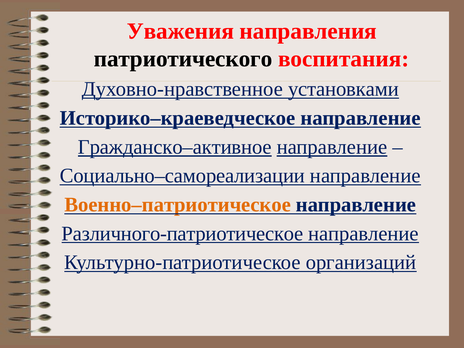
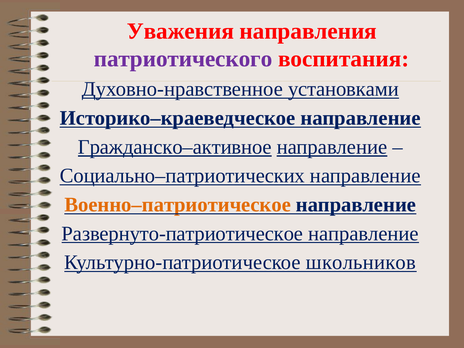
патриотического colour: black -> purple (183, 59)
Социально–самореализации: Социально–самореализации -> Социально–патриотических (182, 176)
Различного-патриотическое: Различного-патриотическое -> Развернуто-патриотическое (182, 234)
организаций: организаций -> школьников (361, 262)
